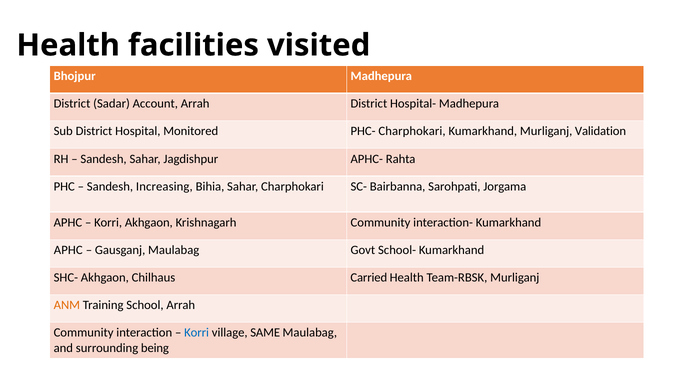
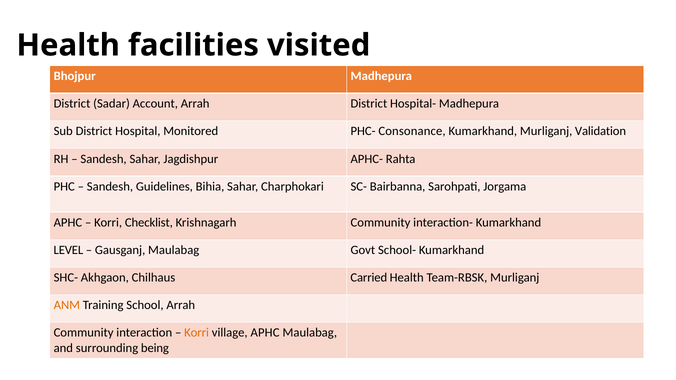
PHC- Charphokari: Charphokari -> Consonance (412, 131)
Increasing: Increasing -> Guidelines (164, 187)
Korri Akhgaon: Akhgaon -> Checklist (149, 223)
APHC: APHC -> LEVEL (68, 250)
Korri colour: blue -> orange (197, 333)
village SAME: SAME -> APHC (265, 333)
